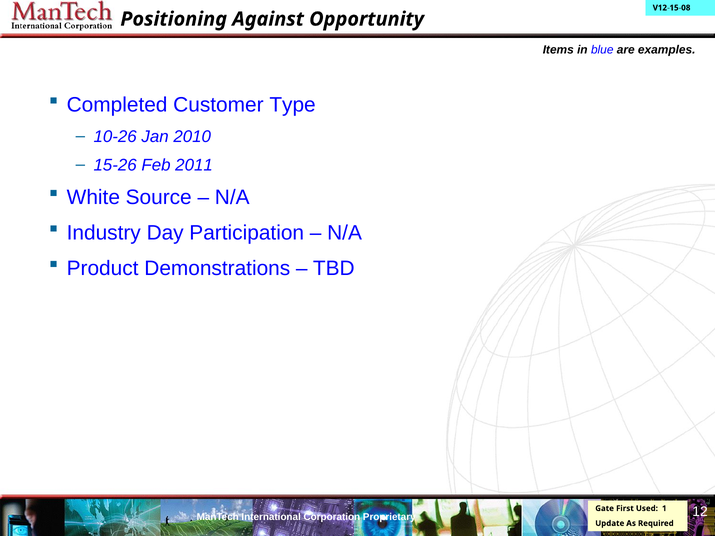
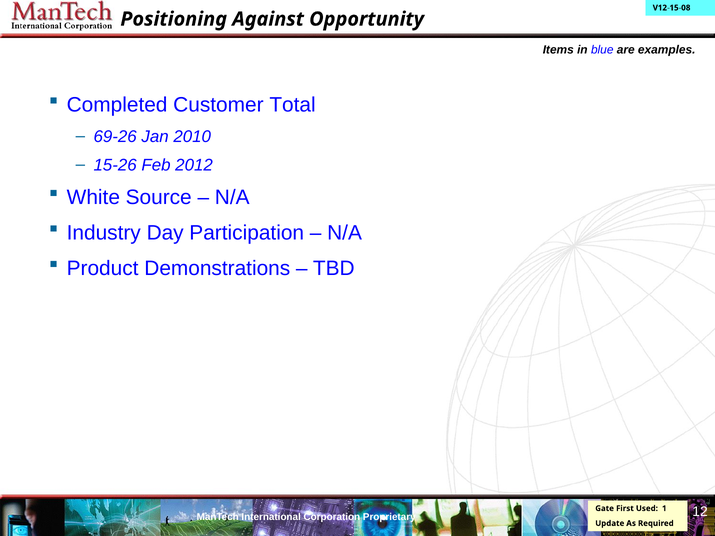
Type: Type -> Total (293, 105)
10-26: 10-26 -> 69-26 (115, 136)
2011: 2011 -> 2012 (194, 165)
